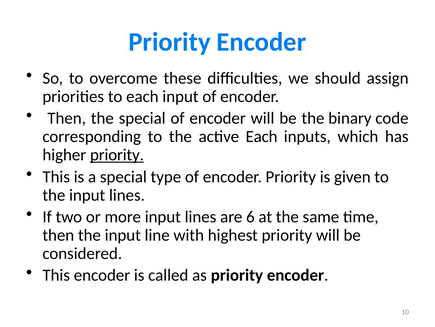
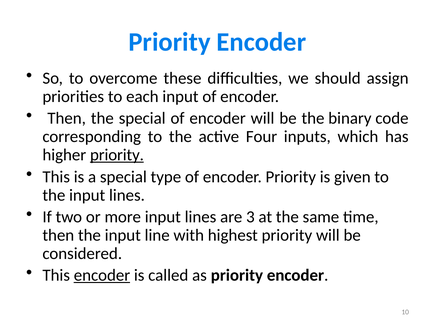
active Each: Each -> Four (262, 136)
6: 6 -> 3 (250, 216)
encoder underline: none -> present (102, 275)
